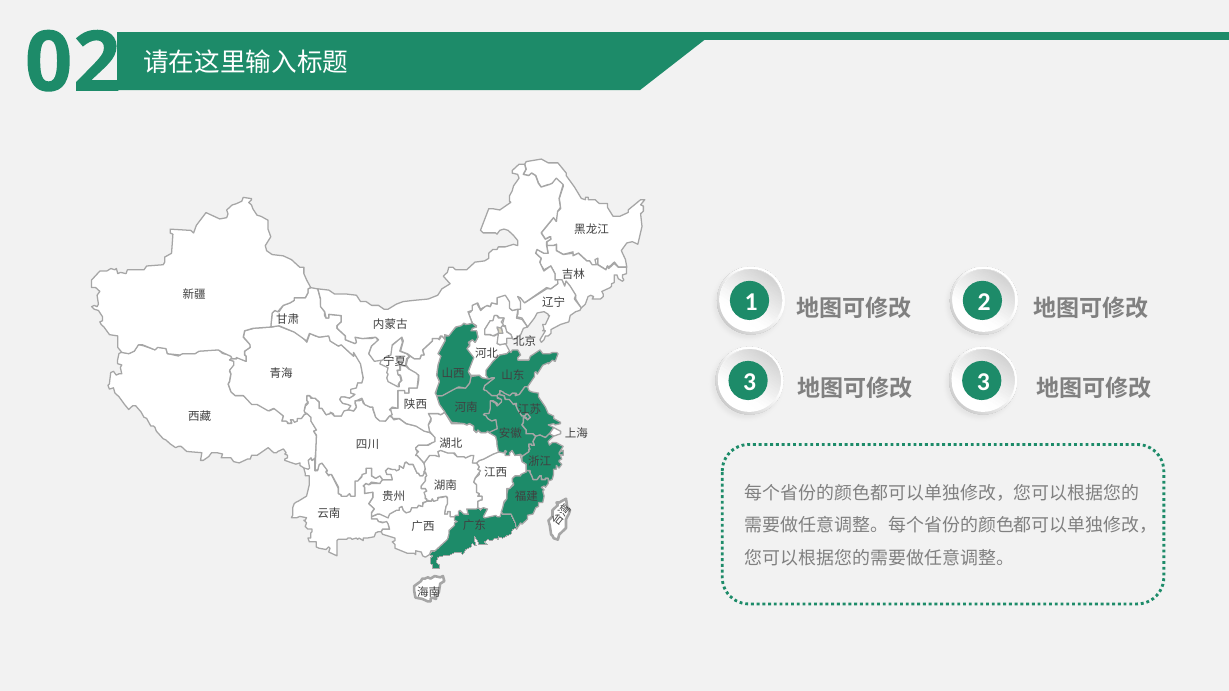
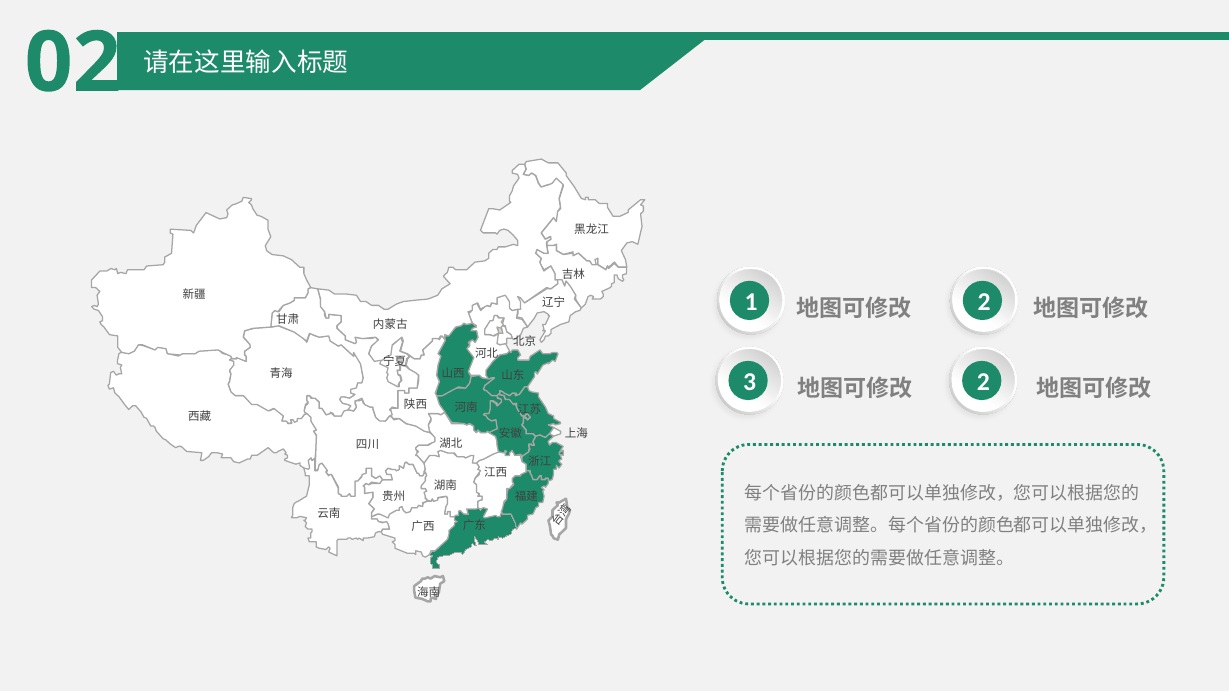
3 3: 3 -> 2 (983, 382)
